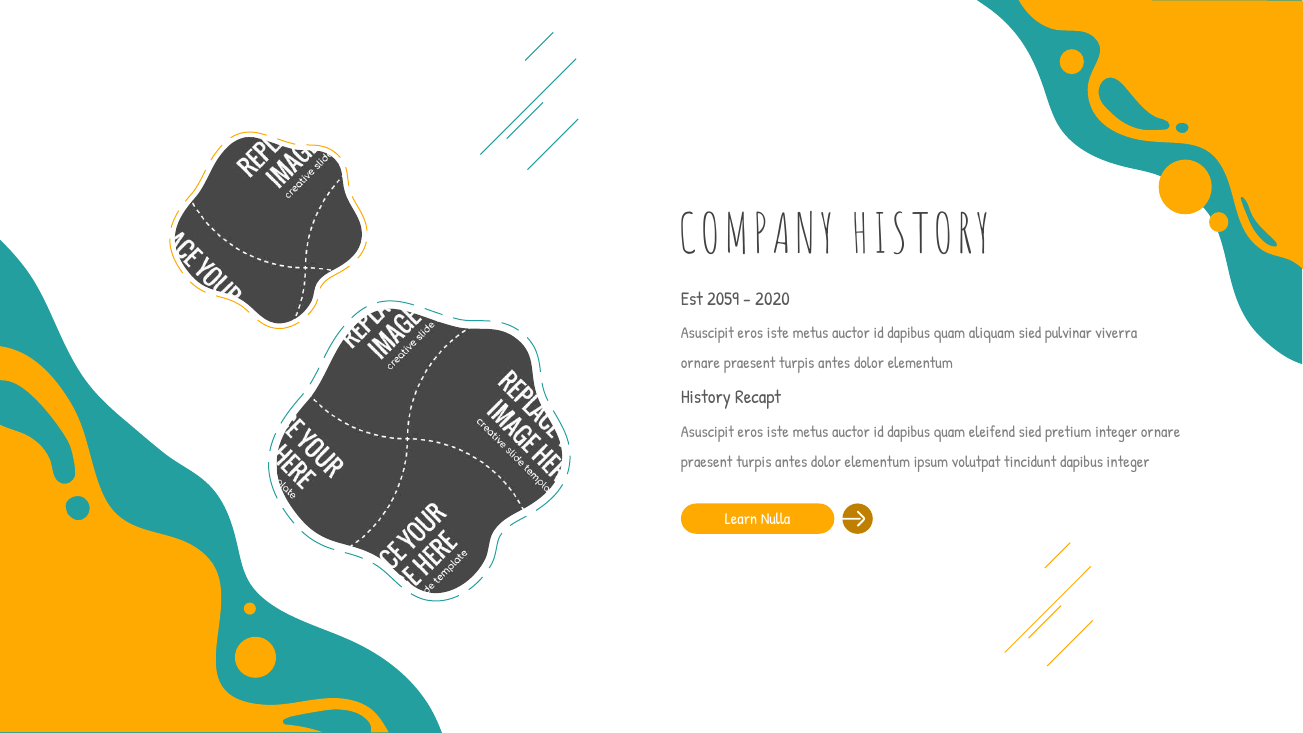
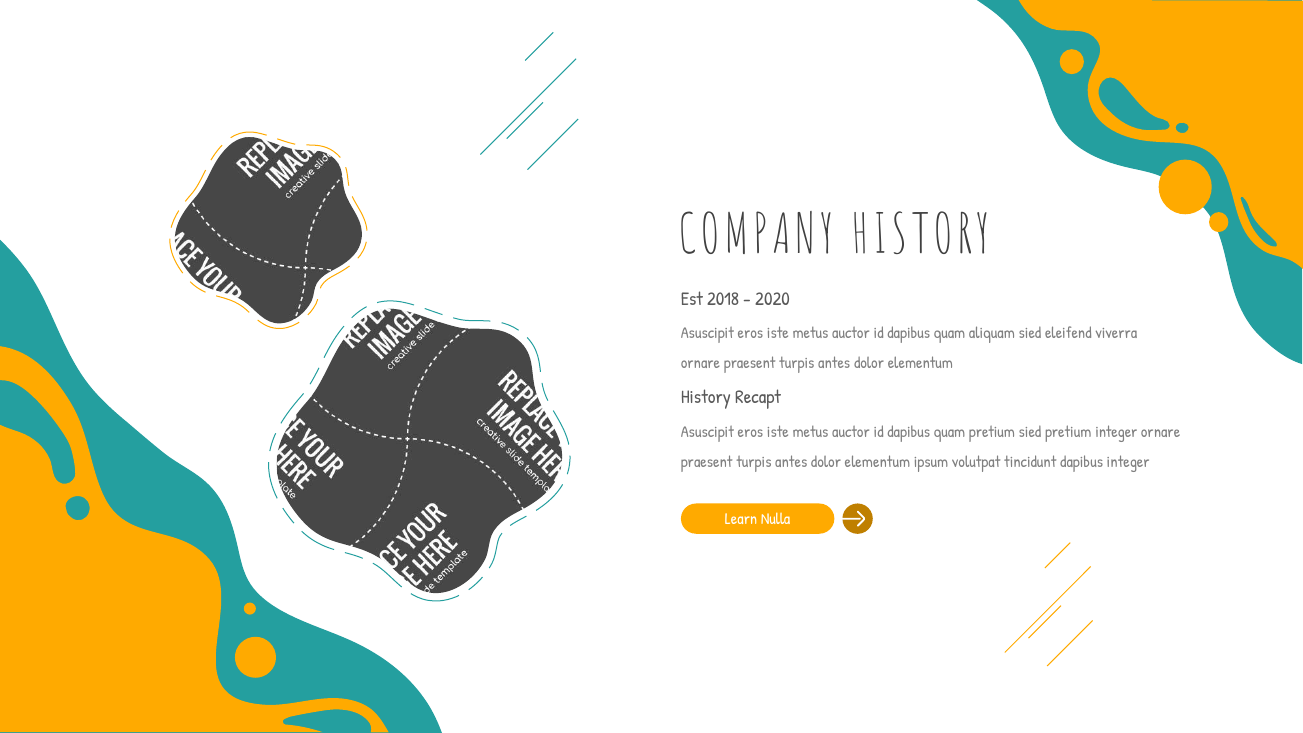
2059: 2059 -> 2018 (723, 299)
pulvinar: pulvinar -> eleifend (1068, 334)
quam eleifend: eleifend -> pretium (992, 432)
